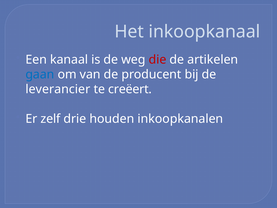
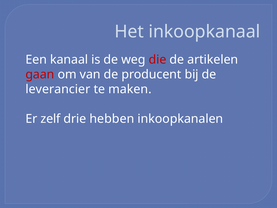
gaan colour: blue -> red (40, 74)
creëert: creëert -> maken (130, 89)
houden: houden -> hebben (112, 119)
